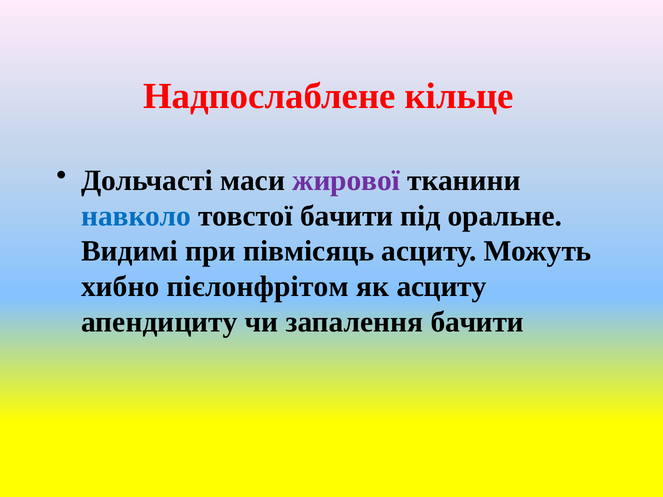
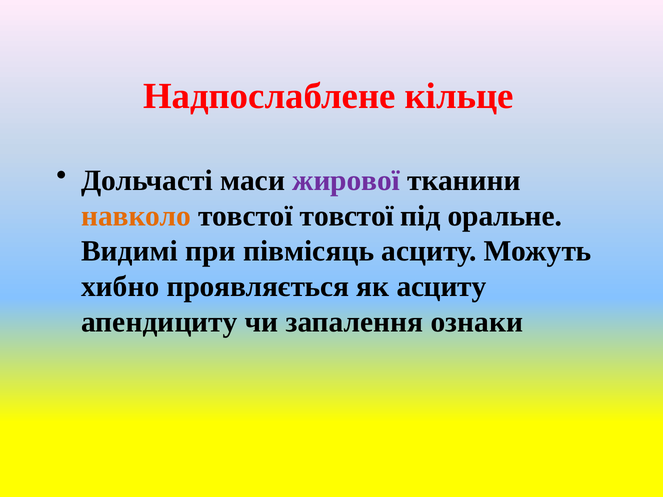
навколо colour: blue -> orange (136, 216)
товстої бачити: бачити -> товстої (347, 216)
пієлонфрітом: пієлонфрітом -> проявляється (258, 287)
запалення бачити: бачити -> ознаки (477, 322)
